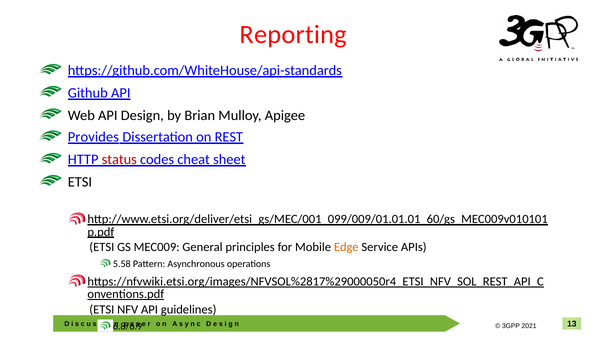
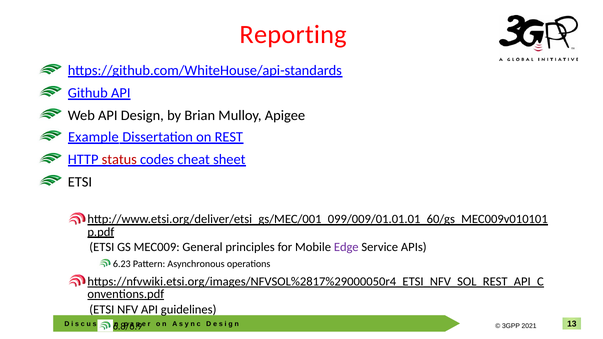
Provides: Provides -> Example (93, 137)
Edge colour: orange -> purple (346, 247)
5.58: 5.58 -> 6.23 (122, 264)
